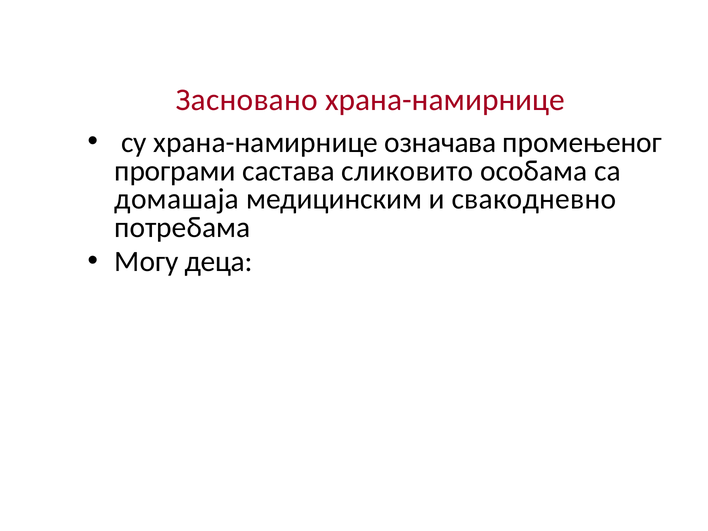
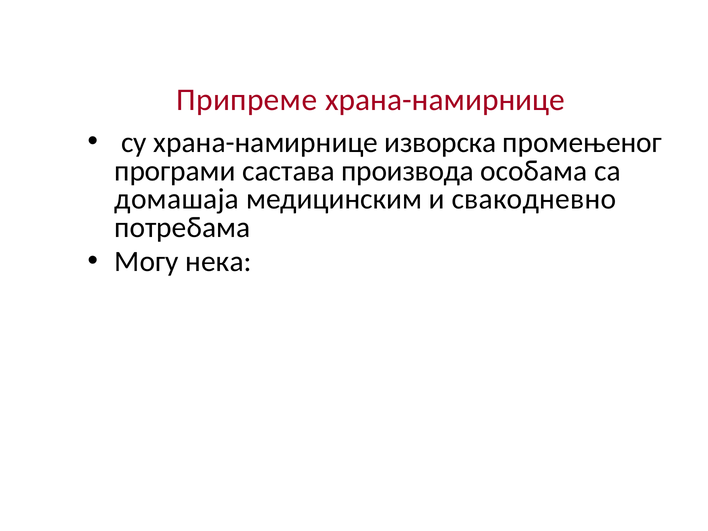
Засновано: Засновано -> Припреме (247, 100)
означава: означава -> изворска (440, 143)
сликовито: сликовито -> производа (408, 171)
деца: деца -> нека (218, 262)
